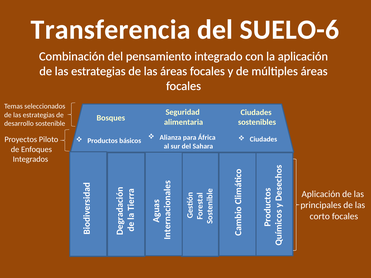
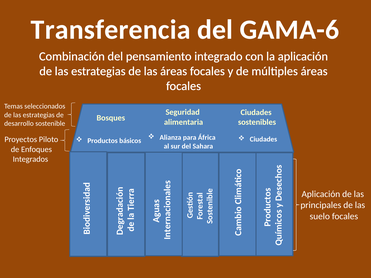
SUELO-6: SUELO-6 -> GAMA-6 (289, 30)
corto: corto -> suelo (320, 217)
